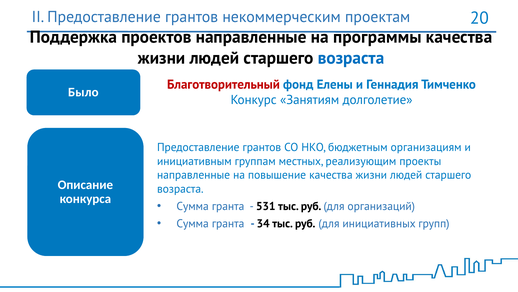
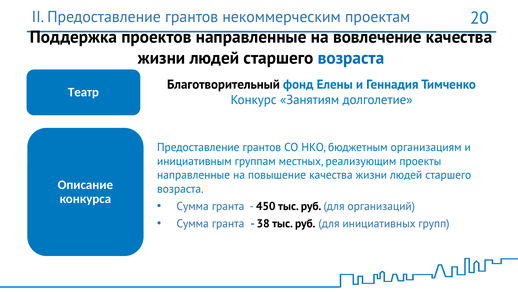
программы: программы -> вовлечение (377, 37)
Благотворительный colour: red -> black (223, 84)
Было: Было -> Театр (83, 92)
531: 531 -> 450 (266, 206)
34: 34 -> 38 (263, 223)
